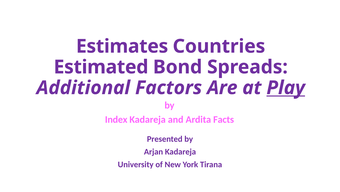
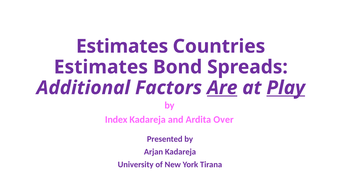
Estimated: Estimated -> Estimates (101, 67)
Are underline: none -> present (222, 87)
Facts: Facts -> Over (224, 119)
